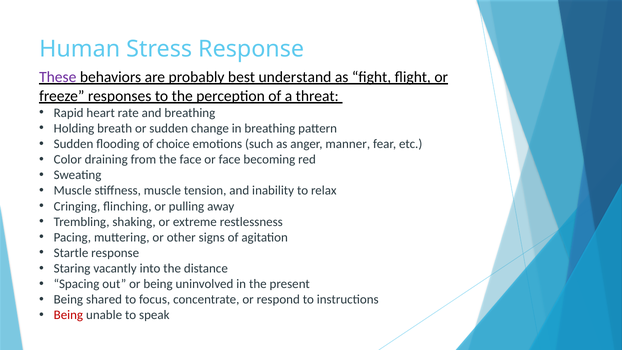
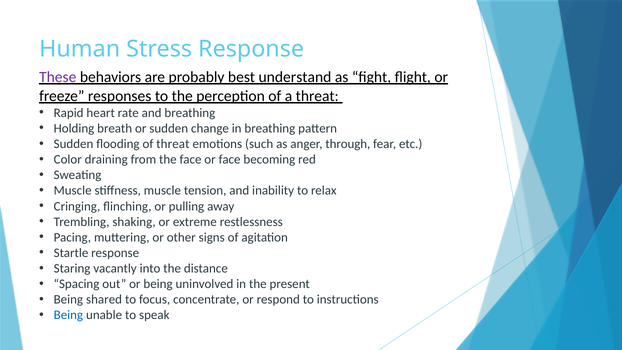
of choice: choice -> threat (173, 144)
manner: manner -> through (348, 144)
Being colour: red -> blue (68, 315)
